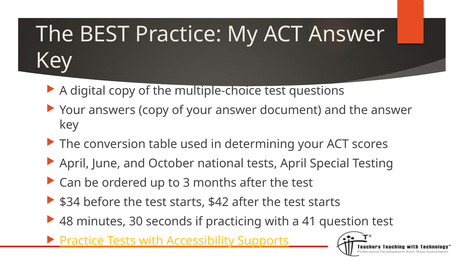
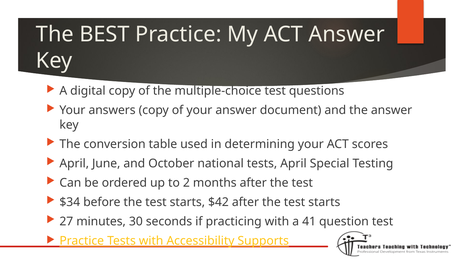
3: 3 -> 2 (186, 183)
48: 48 -> 27 (66, 221)
